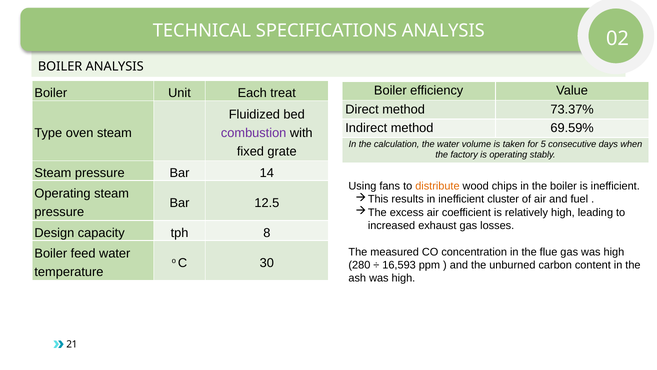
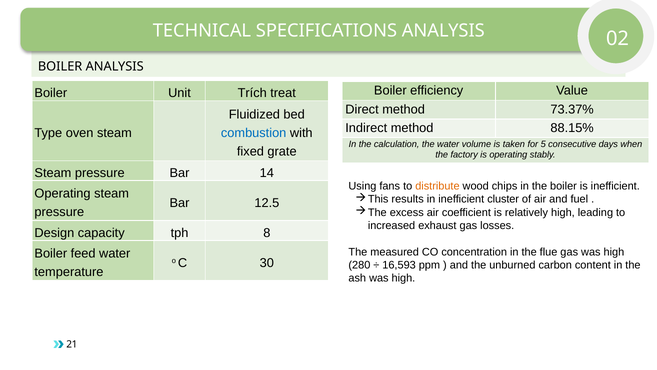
Each: Each -> Trích (252, 93)
69.59%: 69.59% -> 88.15% (572, 128)
combustion colour: purple -> blue (254, 133)
